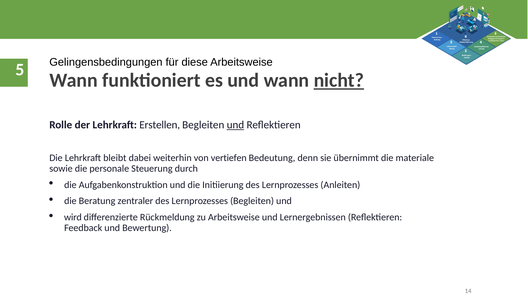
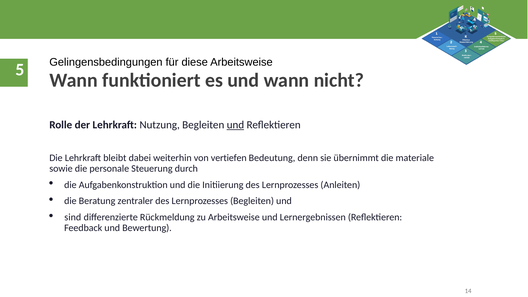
nicht underline: present -> none (339, 80)
Erstellen: Erstellen -> Nutzung (160, 125)
wird: wird -> sind (73, 217)
